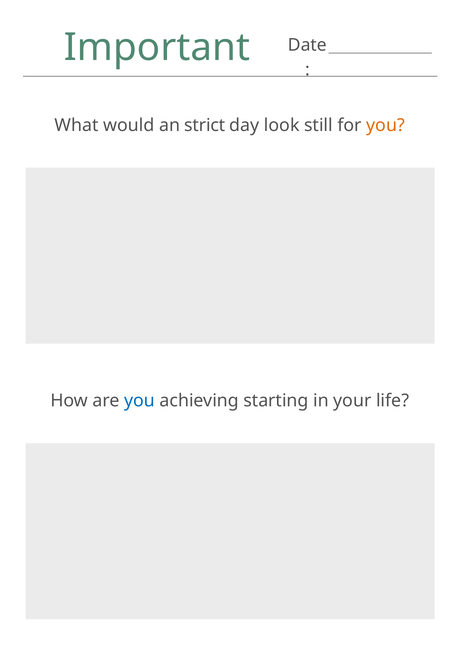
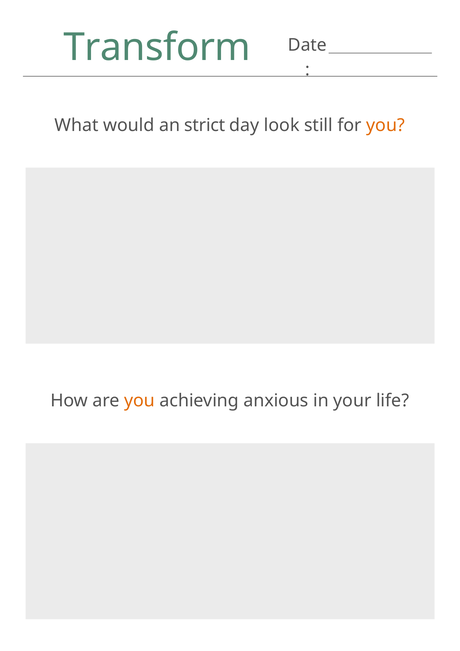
Important: Important -> Transform (157, 47)
you colour: blue -> orange (140, 401)
starting: starting -> anxious (276, 401)
